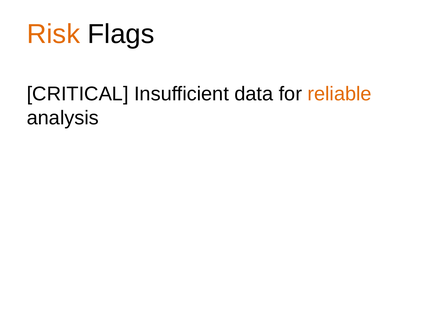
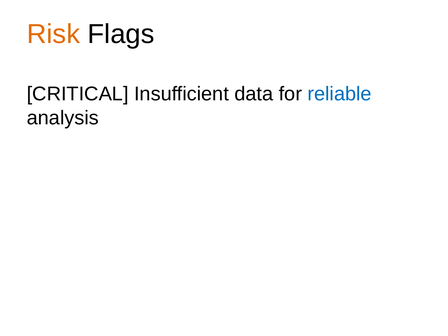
reliable colour: orange -> blue (340, 94)
